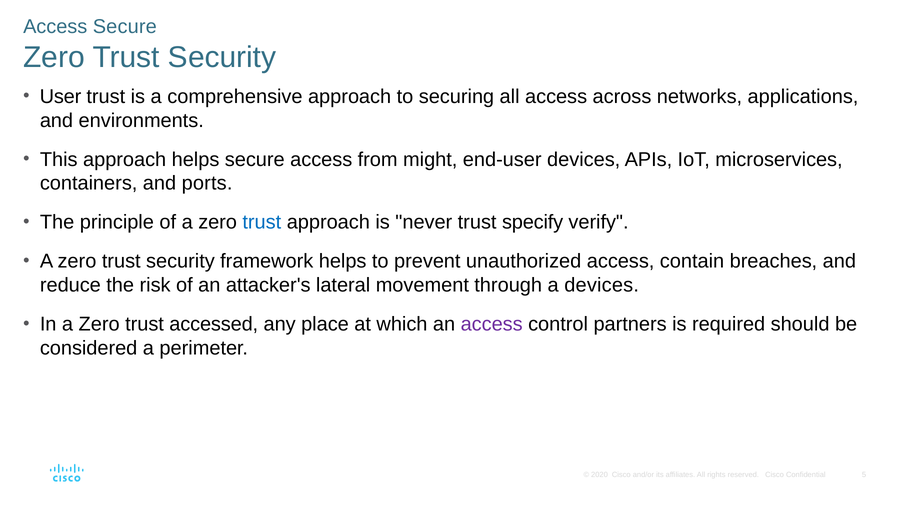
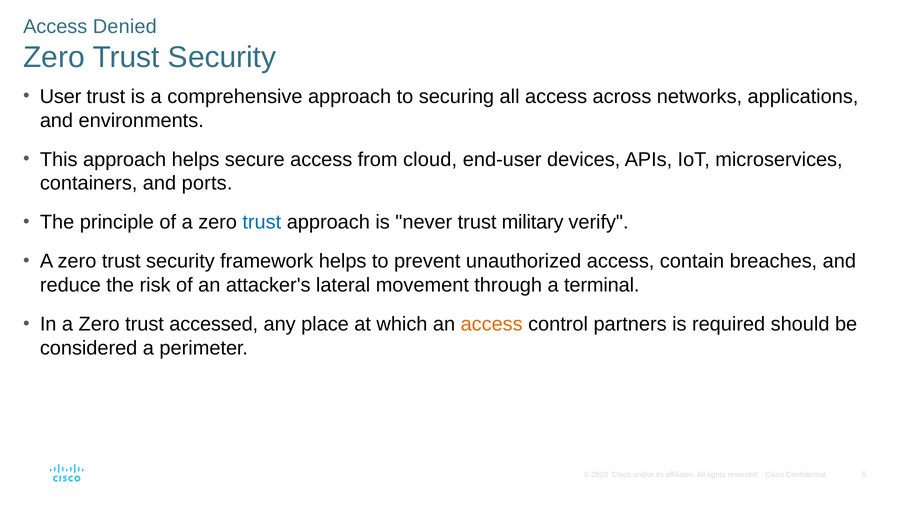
Access Secure: Secure -> Denied (125, 27)
might: might -> cloud (430, 160)
specify: specify -> military (533, 223)
a devices: devices -> terminal (602, 286)
access colour: purple -> orange (492, 325)
